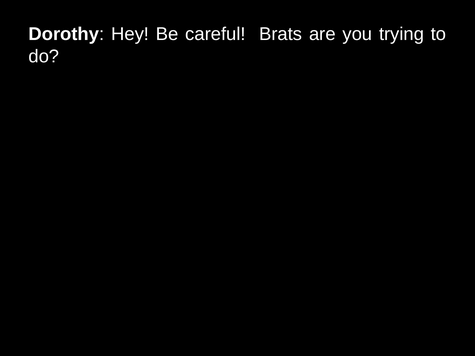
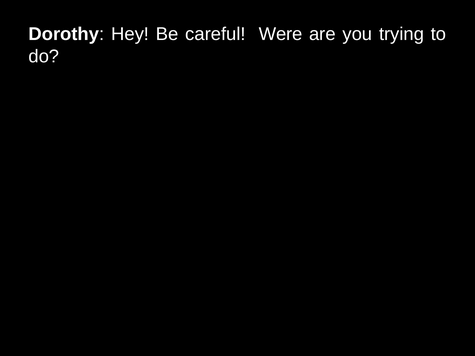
Brats: Brats -> Were (281, 34)
